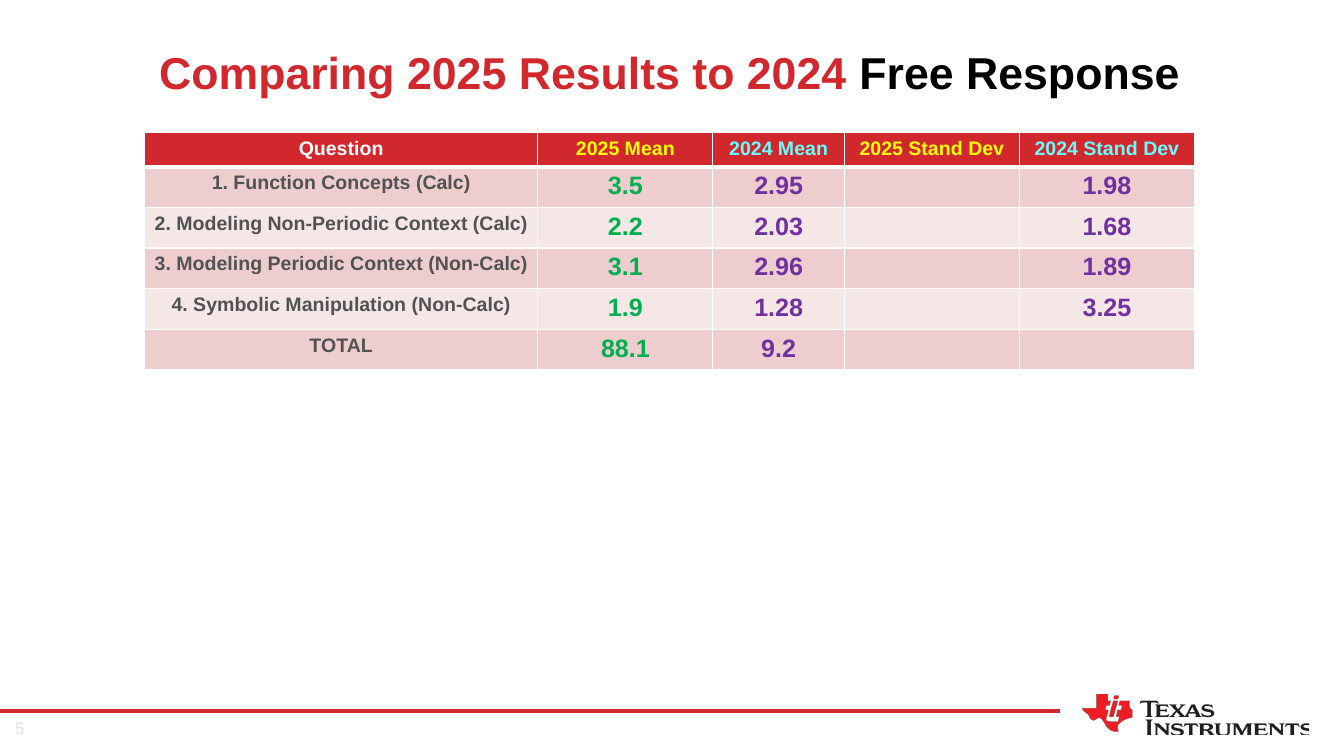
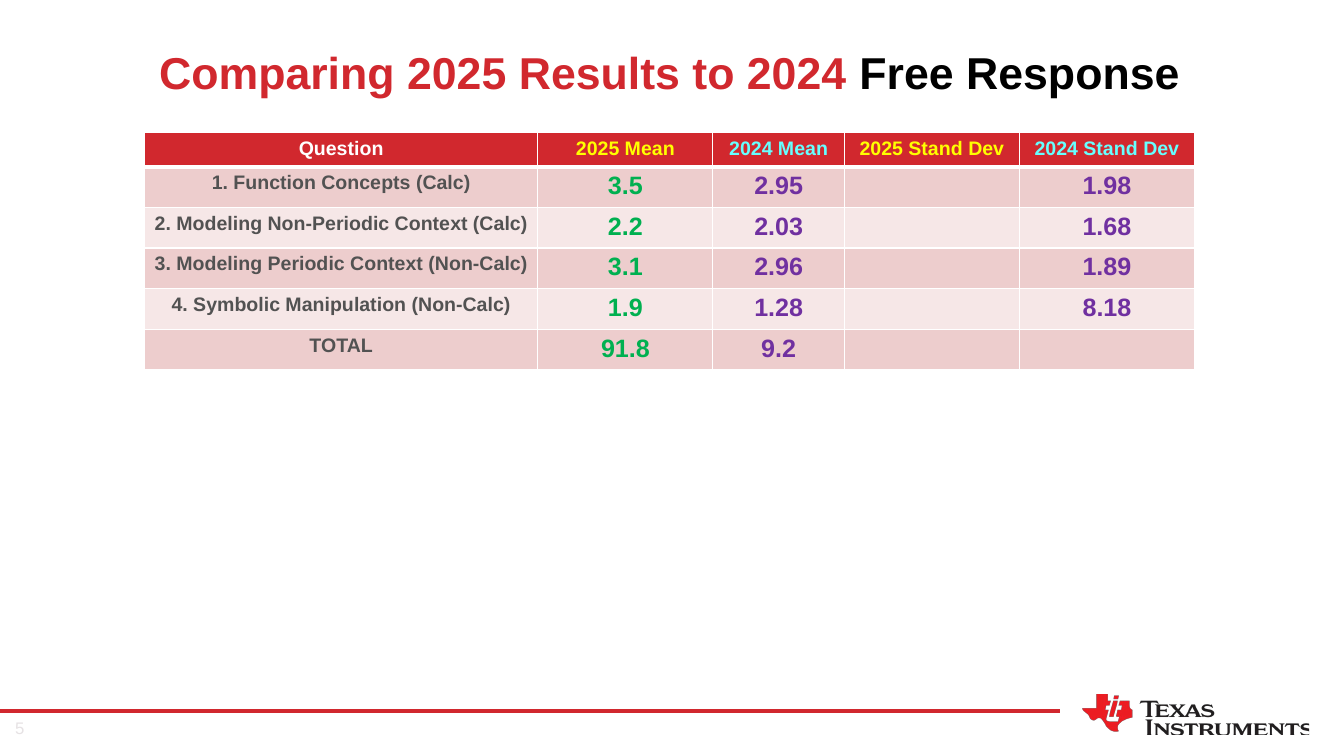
3.25: 3.25 -> 8.18 (1107, 308)
88.1: 88.1 -> 91.8 (625, 349)
